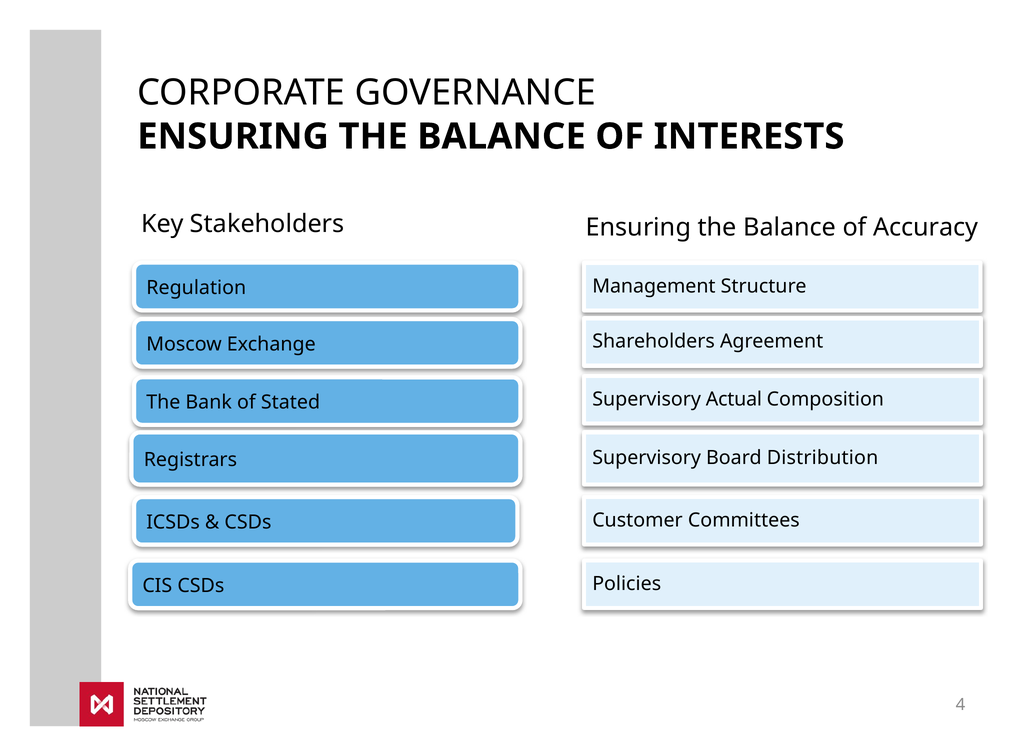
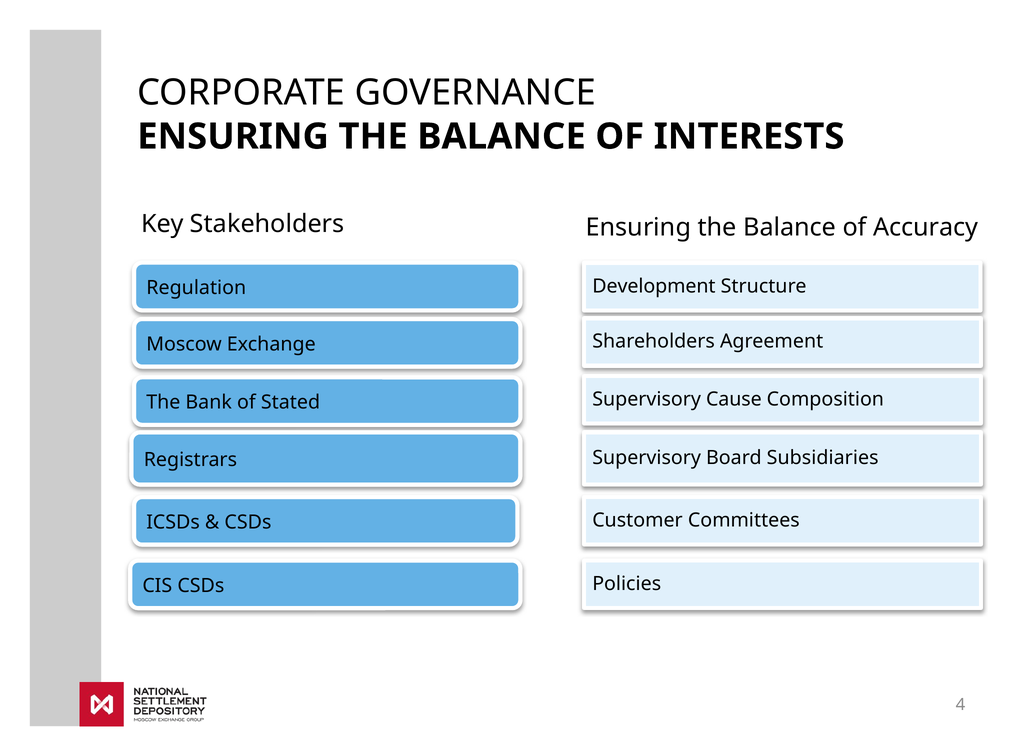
Management: Management -> Development (654, 286)
Actual: Actual -> Cause (734, 399)
Distribution: Distribution -> Subsidiaries (823, 458)
